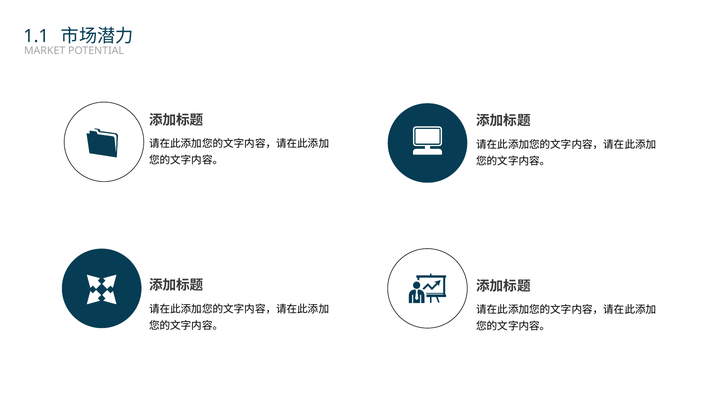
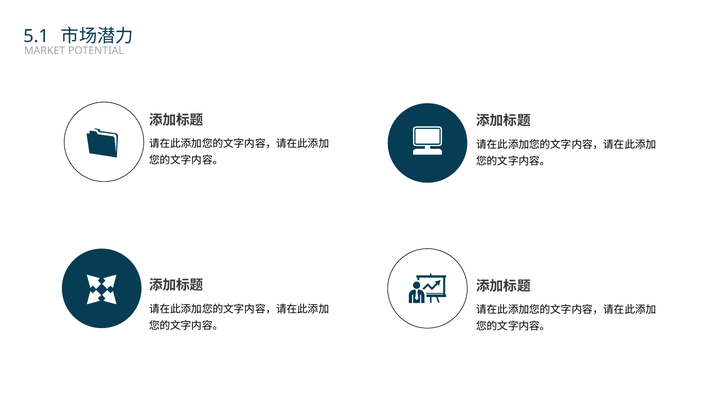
1.1: 1.1 -> 5.1 (36, 36)
